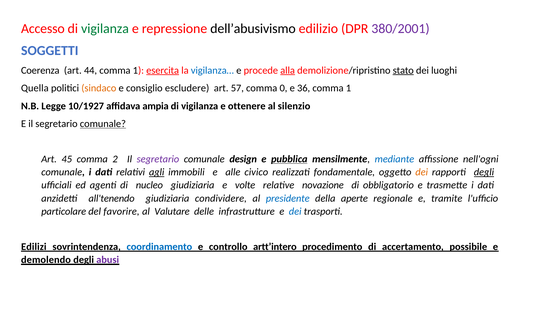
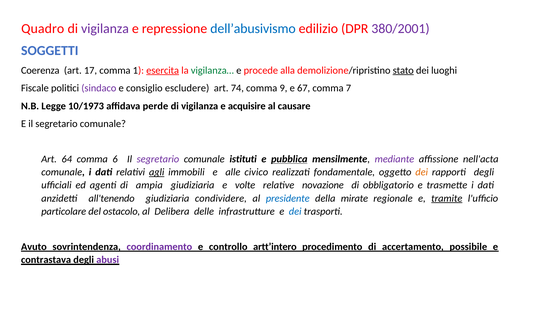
Accesso: Accesso -> Quadro (43, 29)
vigilanza colour: green -> purple (105, 29)
dell’abusivismo colour: black -> blue (253, 29)
44: 44 -> 17 (91, 70)
vigilanza… colour: blue -> green (212, 70)
alla underline: present -> none (288, 70)
Quella: Quella -> Fiscale (35, 88)
sindaco colour: orange -> purple (99, 88)
57: 57 -> 74 (237, 88)
0: 0 -> 9 (283, 88)
36: 36 -> 67 (304, 88)
1: 1 -> 7 (349, 88)
10/1927: 10/1927 -> 10/1973 (86, 106)
ampia: ampia -> perde (155, 106)
ottenere: ottenere -> acquisire (247, 106)
silenzio: silenzio -> causare (294, 106)
comunale underline: present -> none (103, 124)
45: 45 -> 64 (67, 159)
2: 2 -> 6 (115, 159)
design: design -> istituti (243, 159)
mediante colour: blue -> purple (394, 159)
nell'ogni: nell'ogni -> nell'acta (481, 159)
degli underline: present -> none (484, 172)
nucleo: nucleo -> ampia (149, 185)
aperte: aperte -> mirate (354, 199)
tramite underline: none -> present (447, 199)
favorire: favorire -> ostacolo (122, 212)
Valutare: Valutare -> Delibera (172, 212)
Edilizi: Edilizi -> Avuto (34, 247)
coordinamento colour: blue -> purple (159, 247)
demolendo: demolendo -> contrastava (46, 260)
